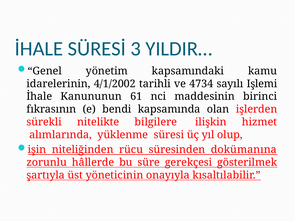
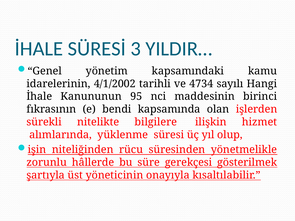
Işlemi: Işlemi -> Hangi (262, 84)
61: 61 -> 95 (136, 97)
dokümanına: dokümanına -> yönetmelikle (244, 150)
